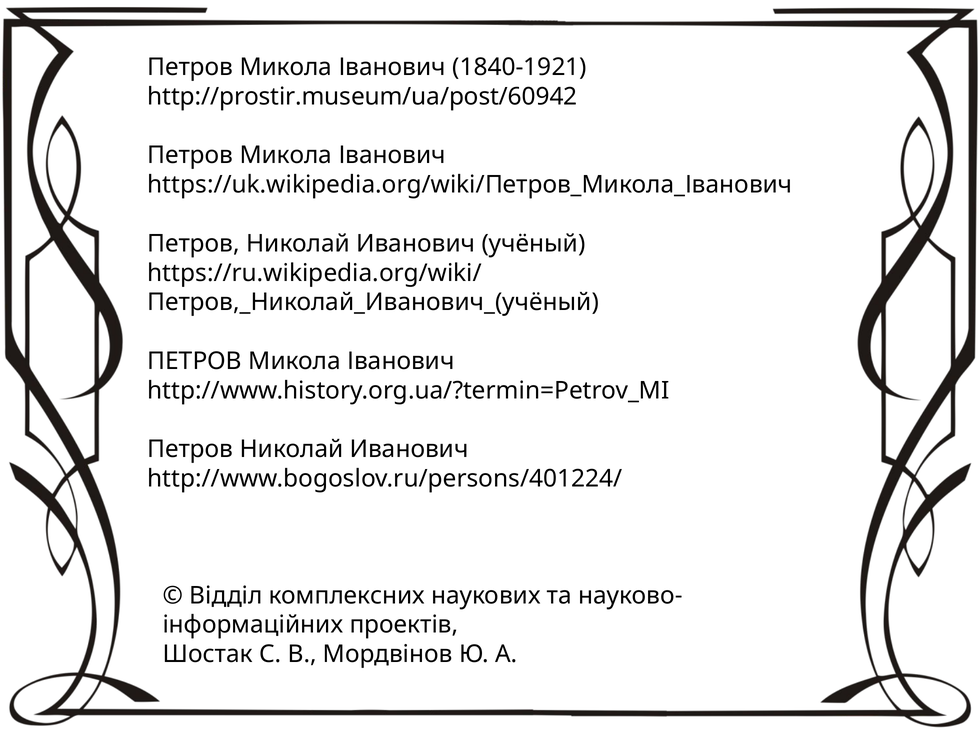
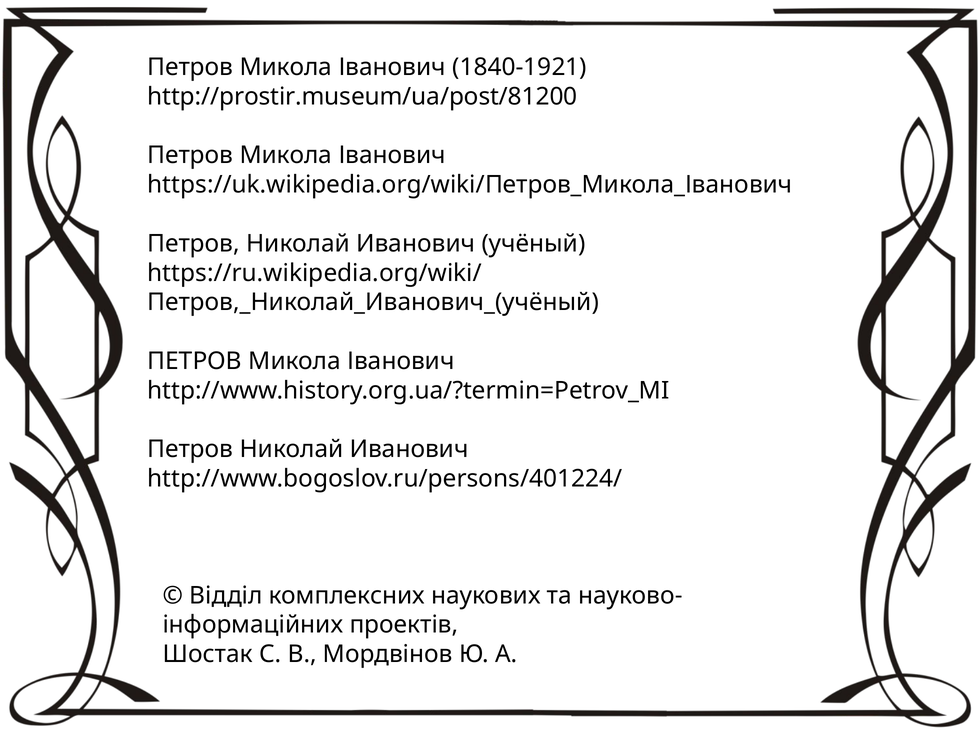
http://prostir.museum/ua/post/60942: http://prostir.museum/ua/post/60942 -> http://prostir.museum/ua/post/81200 (362, 97)
